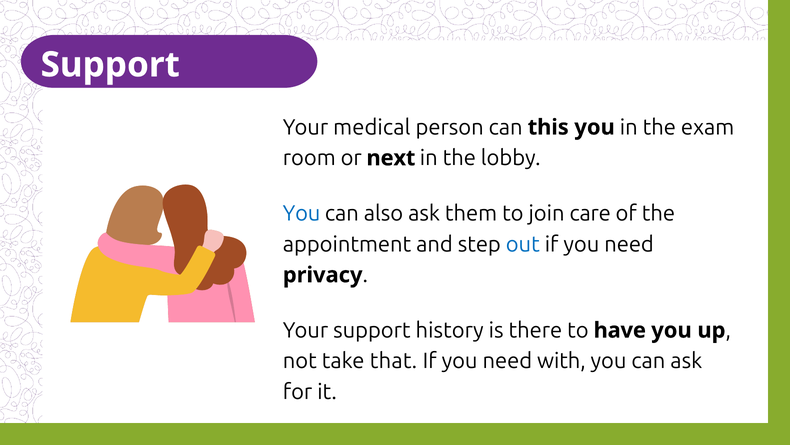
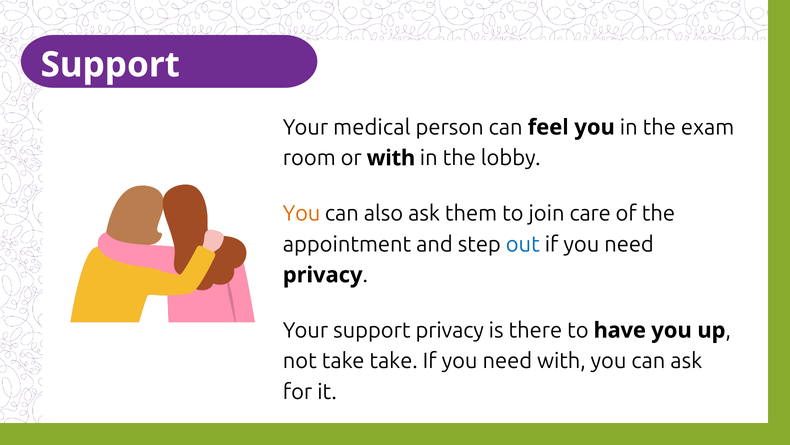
this: this -> feel (548, 127)
or next: next -> with (391, 158)
You colour: blue -> orange (301, 213)
support history: history -> privacy (450, 330)
take that: that -> take (394, 361)
